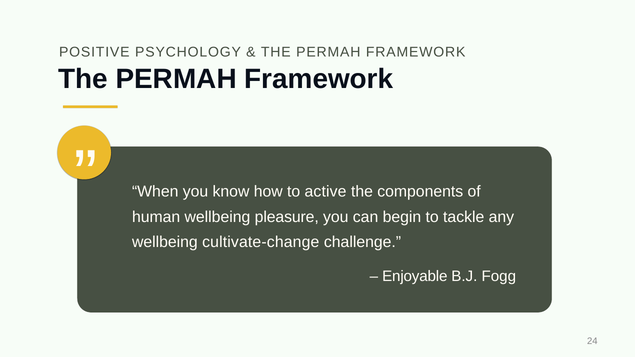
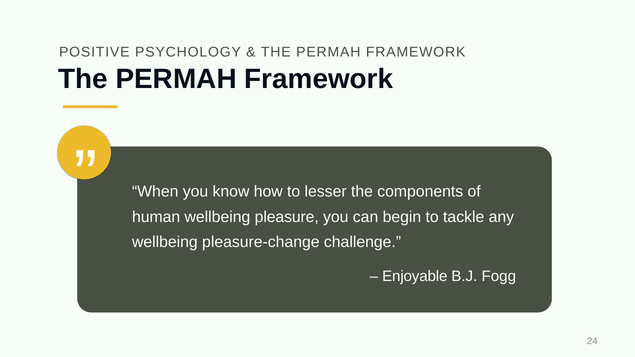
active: active -> lesser (326, 192)
cultivate-change: cultivate-change -> pleasure-change (261, 242)
